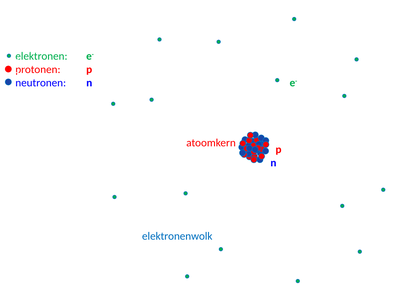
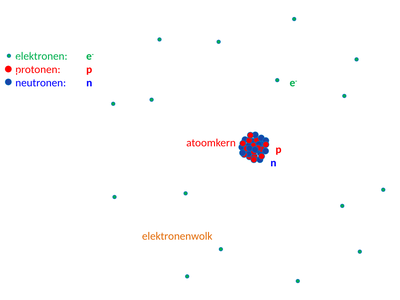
elektronenwolk colour: blue -> orange (177, 236)
